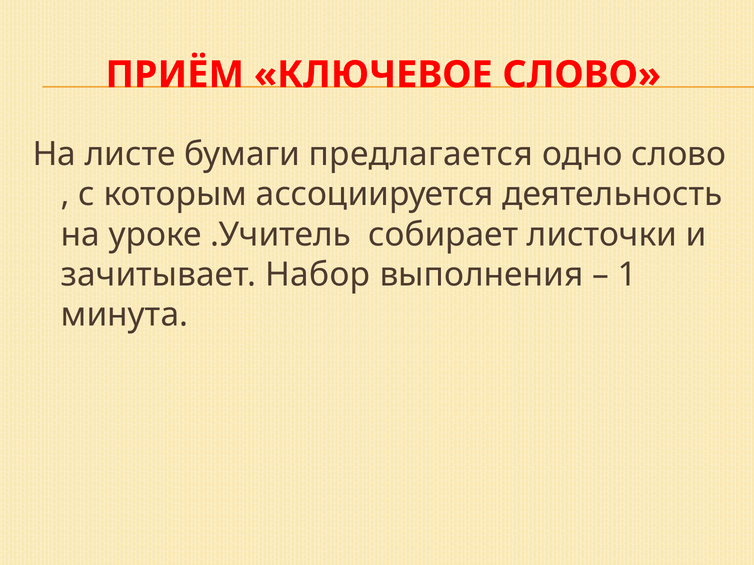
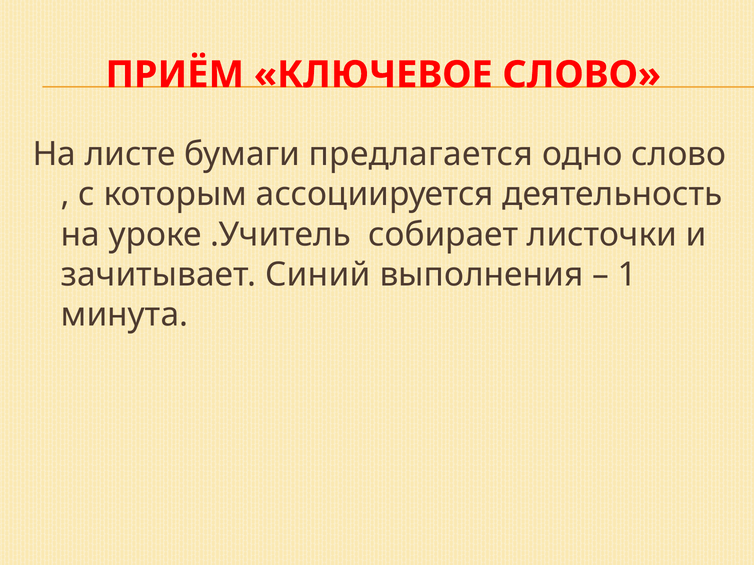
Набор: Набор -> Синий (318, 275)
